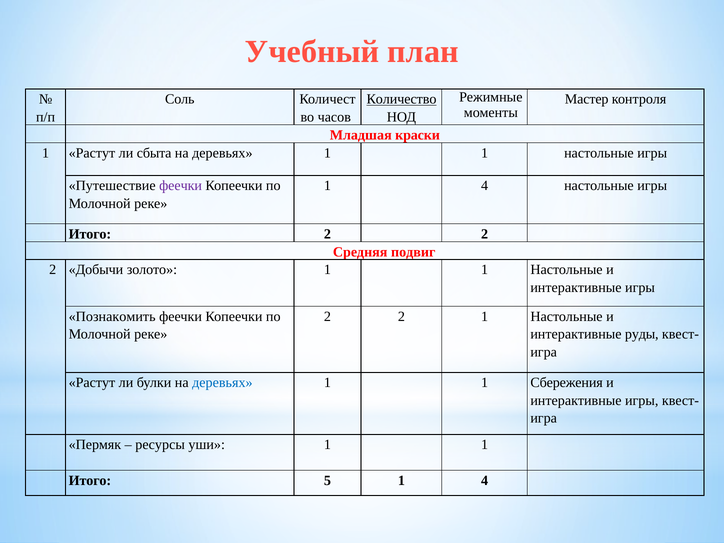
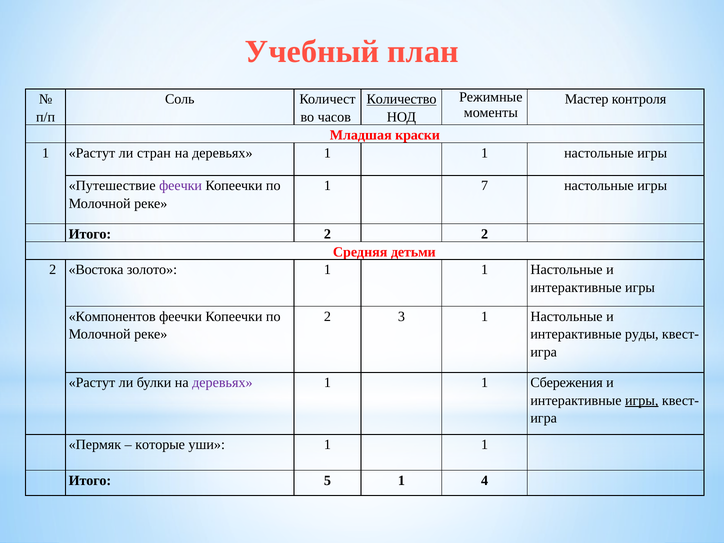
сбыта: сбыта -> стран (154, 153)
4: 4 -> 7 (485, 186)
подвиг: подвиг -> детьми (413, 252)
Добычи: Добычи -> Востока (96, 270)
Познакомить: Познакомить -> Компонентов (112, 316)
2: 2 -> 3 (401, 316)
деревьях colour: blue -> purple (222, 383)
игры underline: none -> present (642, 400)
ресурсы: ресурсы -> которые (160, 445)
